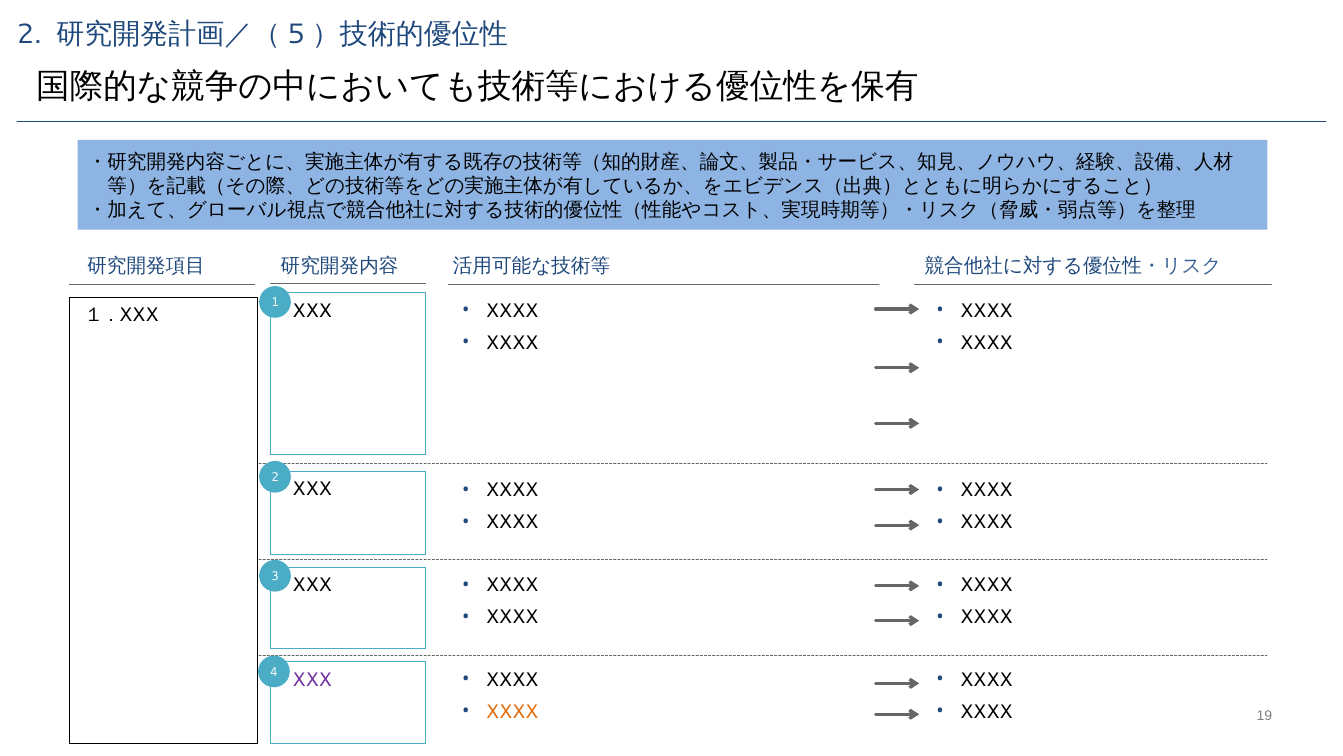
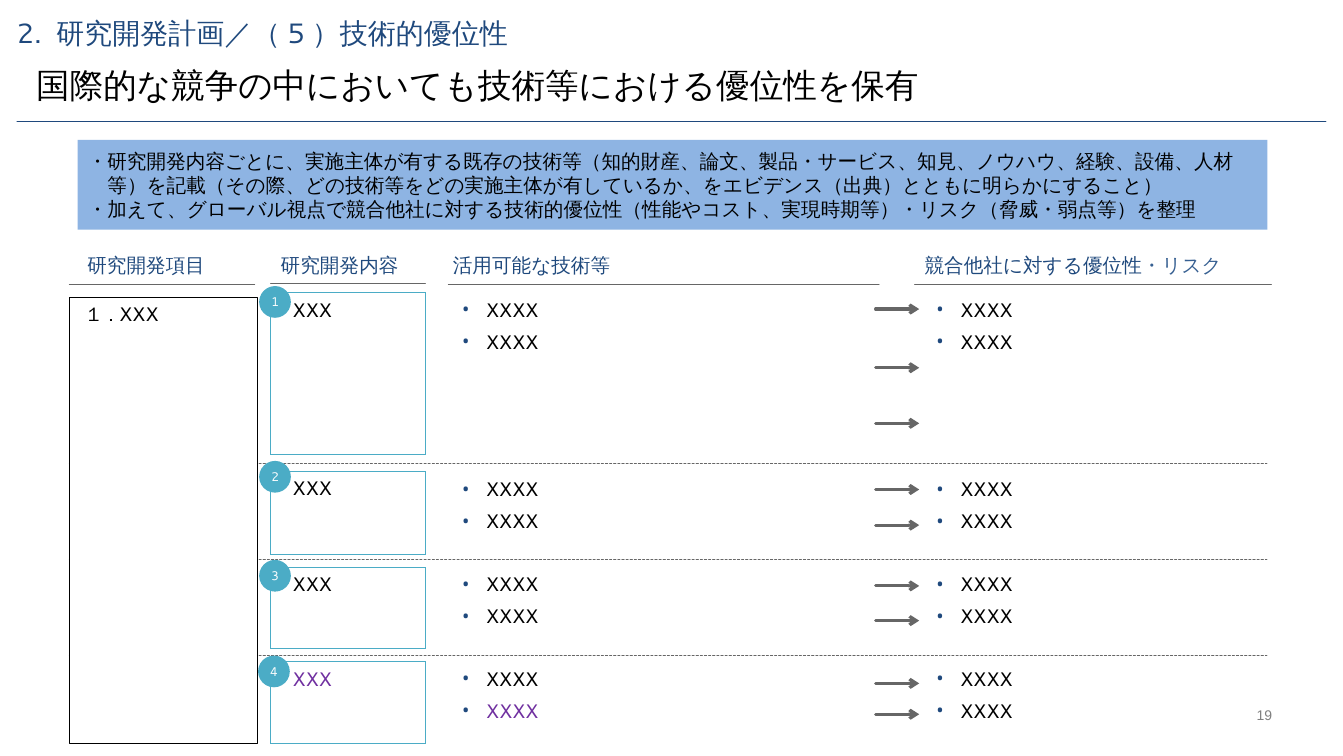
XXXX colour: orange -> purple (512, 711)
